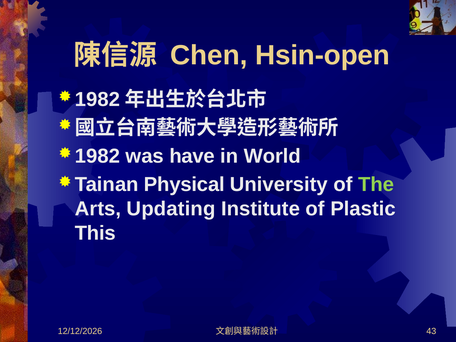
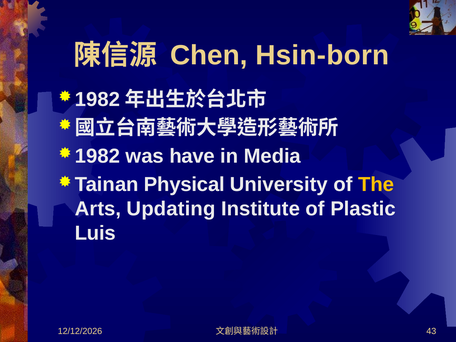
Hsin-open: Hsin-open -> Hsin-born (322, 55)
World: World -> Media (272, 156)
The colour: light green -> yellow (376, 185)
This: This -> Luis (95, 233)
